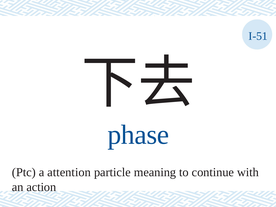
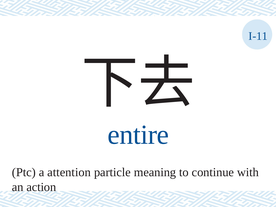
I-51: I-51 -> I-11 (258, 36)
phase: phase -> entire (138, 135)
